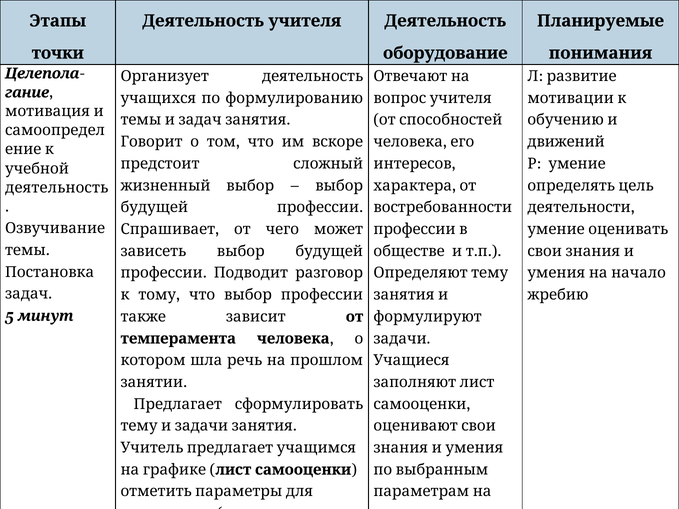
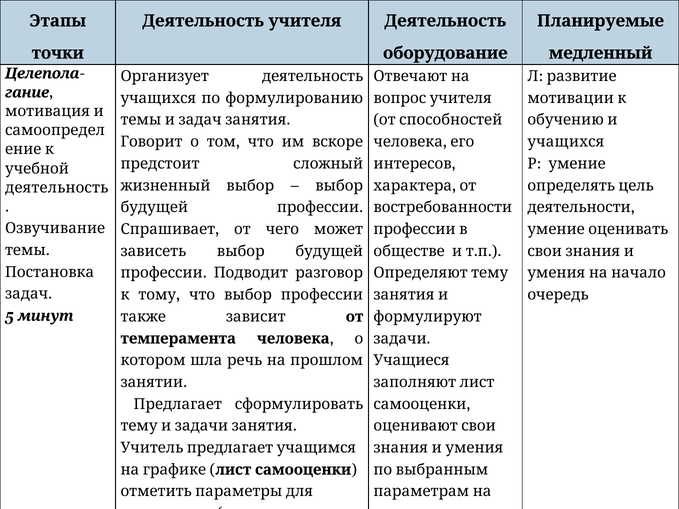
понимания: понимания -> медленный (601, 53)
движений: движений -> учащихся (566, 142)
жребию: жребию -> очередь (558, 295)
